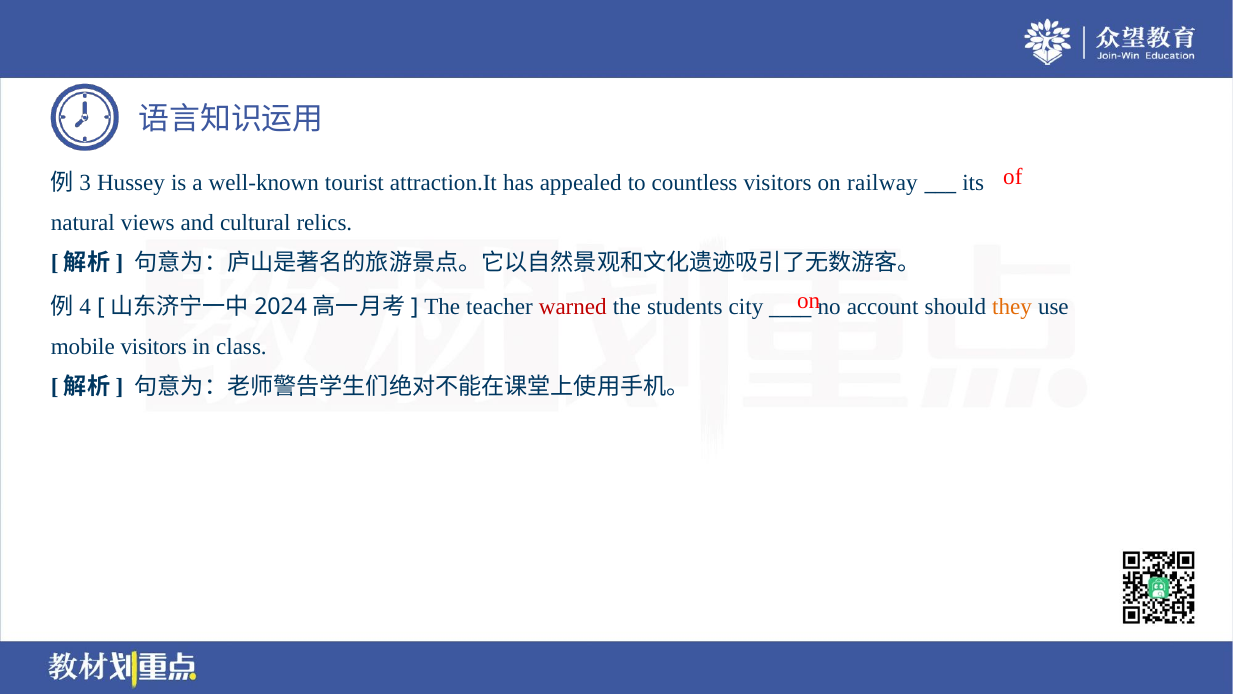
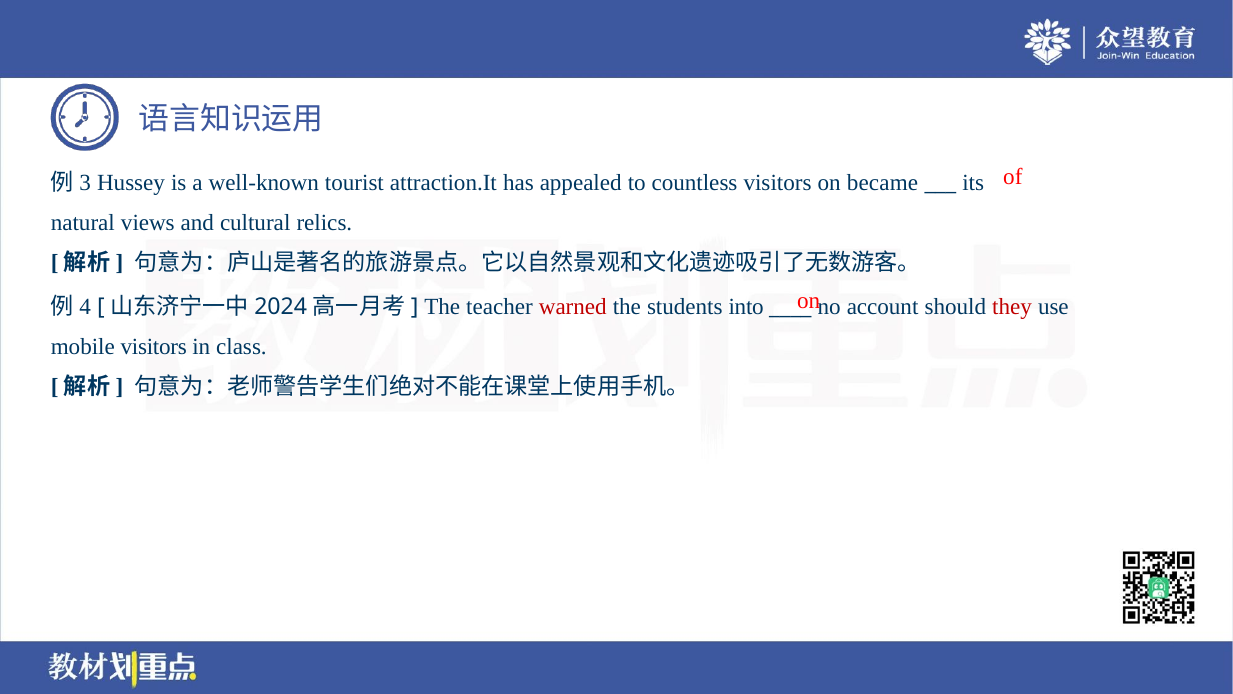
railway: railway -> became (882, 183)
city: city -> into (746, 306)
they colour: orange -> red (1012, 306)
